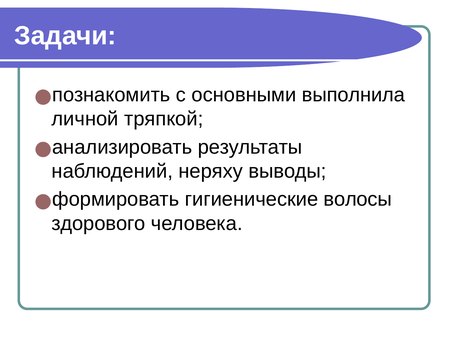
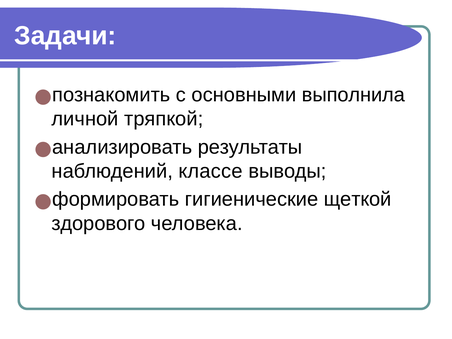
неряху: неряху -> классе (211, 171)
волосы: волосы -> щеткой (358, 199)
